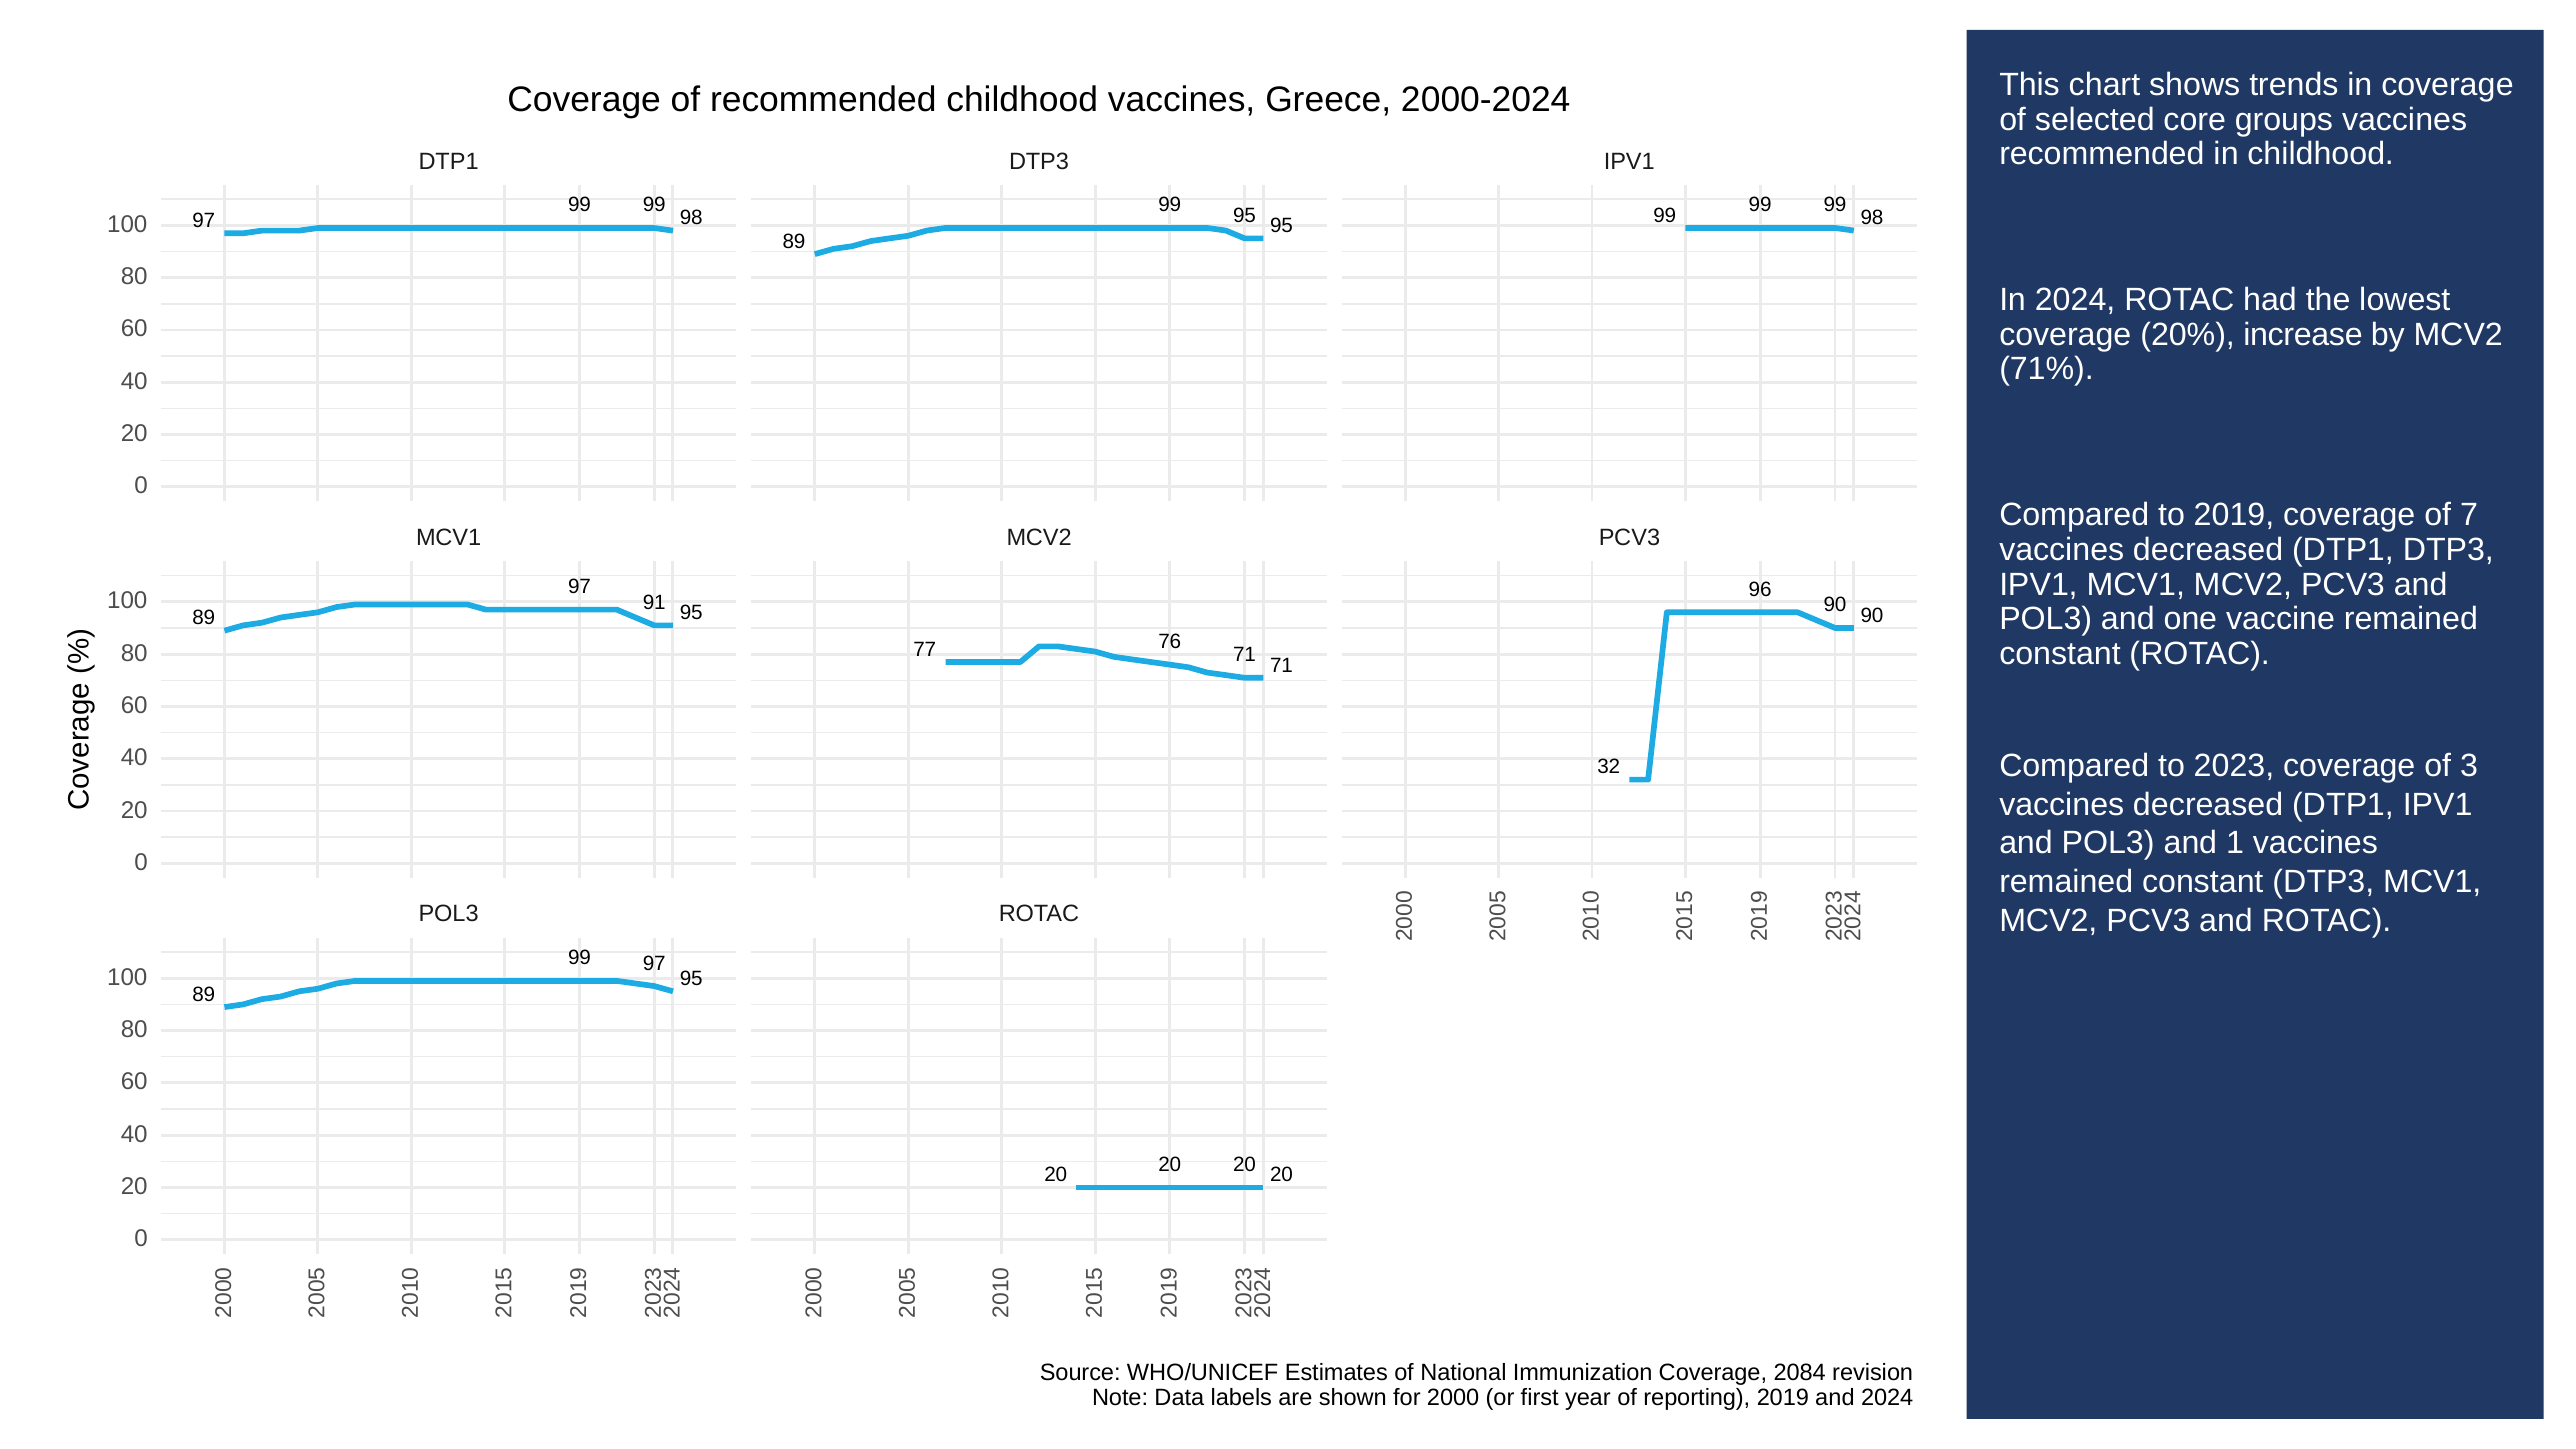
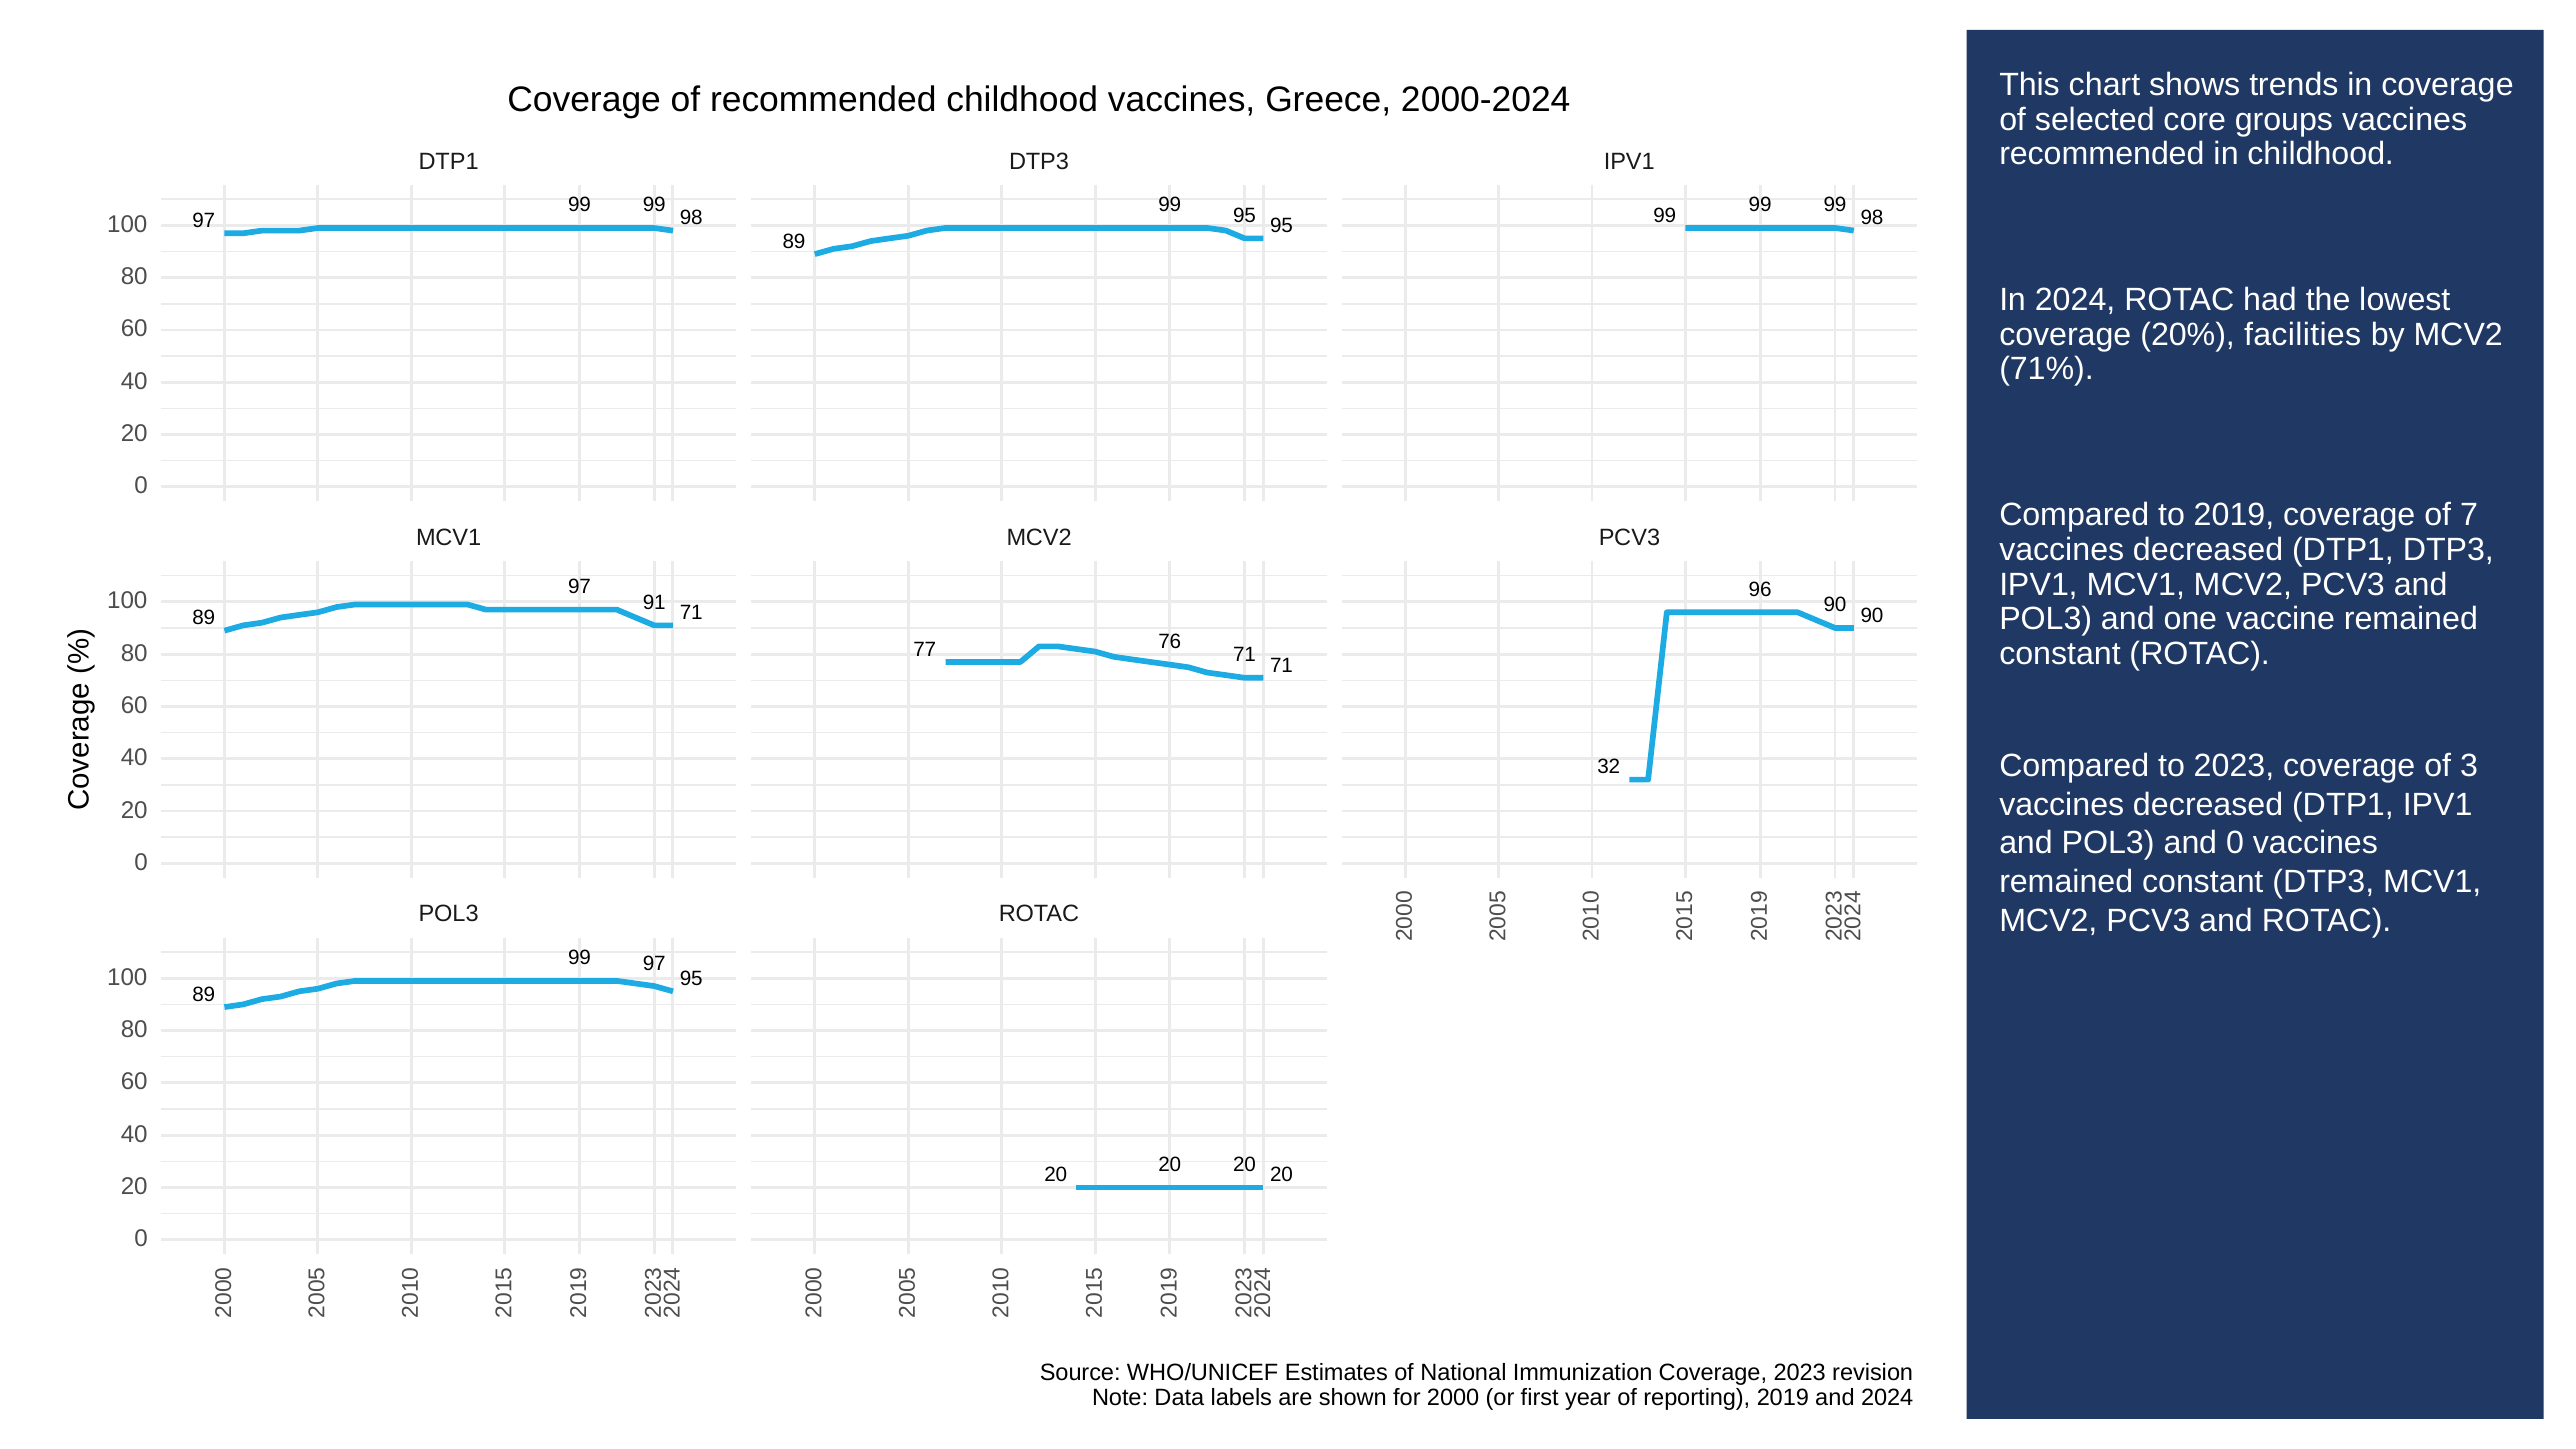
increase: increase -> facilities (2303, 335)
95: 95 -> 71 (691, 613)
and 1: 1 -> 0 (2235, 843)
Coverage 2084: 2084 -> 2023 (1800, 1373)
